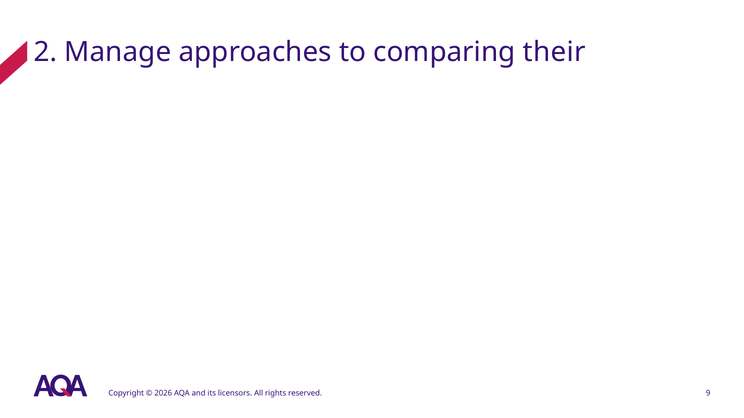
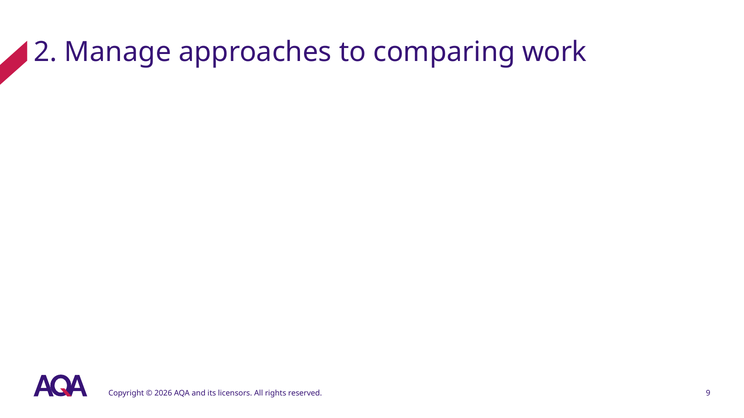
their: their -> work (554, 52)
